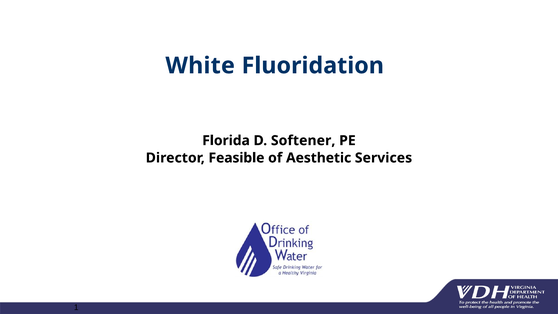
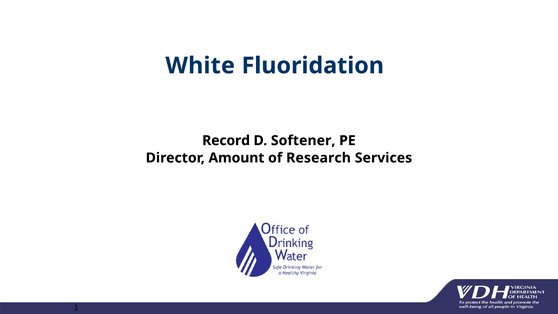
Florida: Florida -> Record (226, 141)
Feasible: Feasible -> Amount (236, 158)
Aesthetic: Aesthetic -> Research (319, 158)
